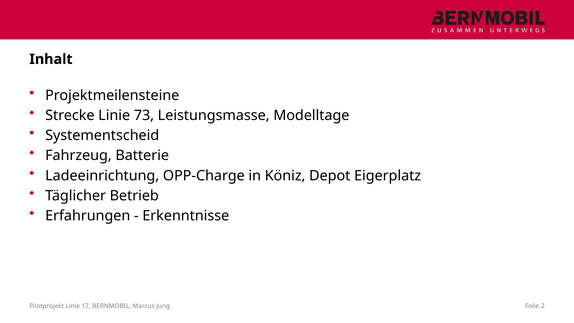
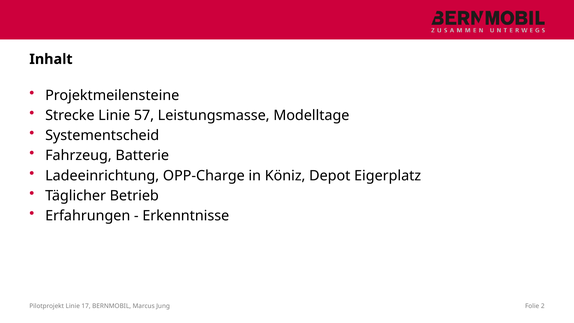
73: 73 -> 57 (144, 115)
